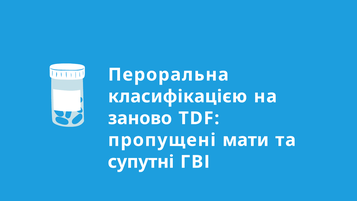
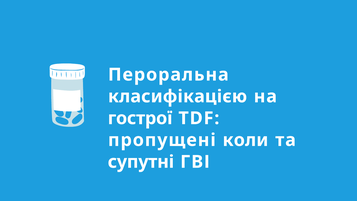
заново: заново -> гострої (140, 118)
мати: мати -> коли (245, 140)
